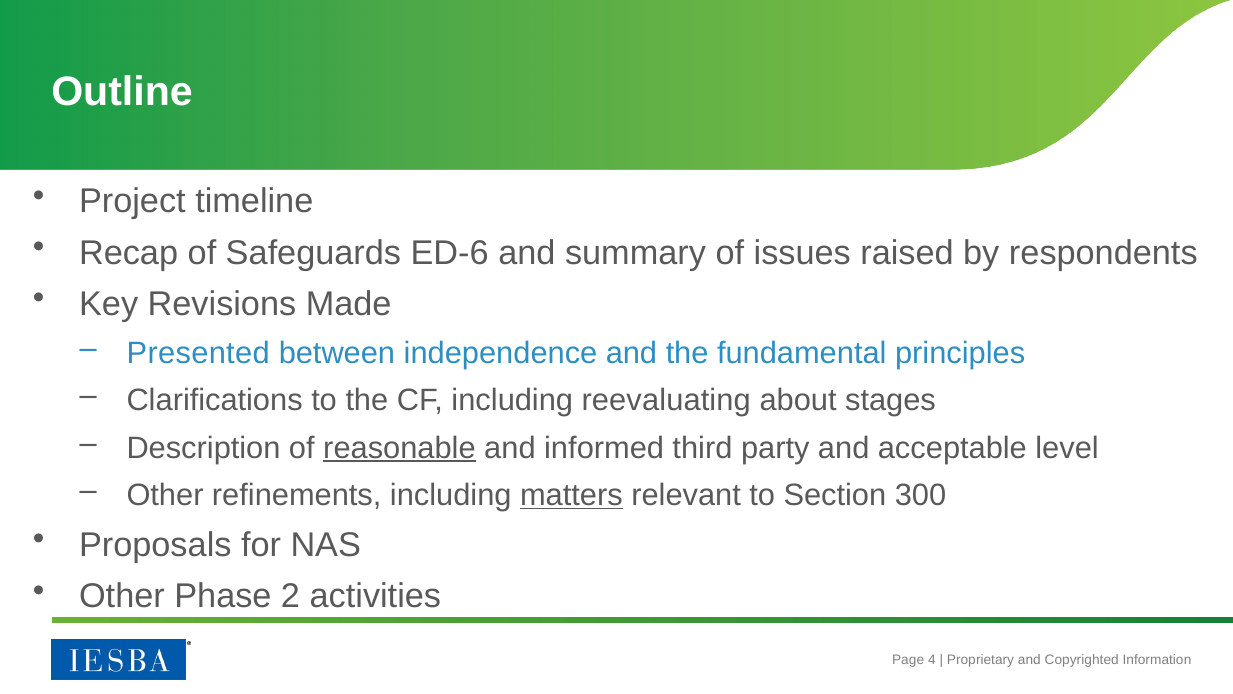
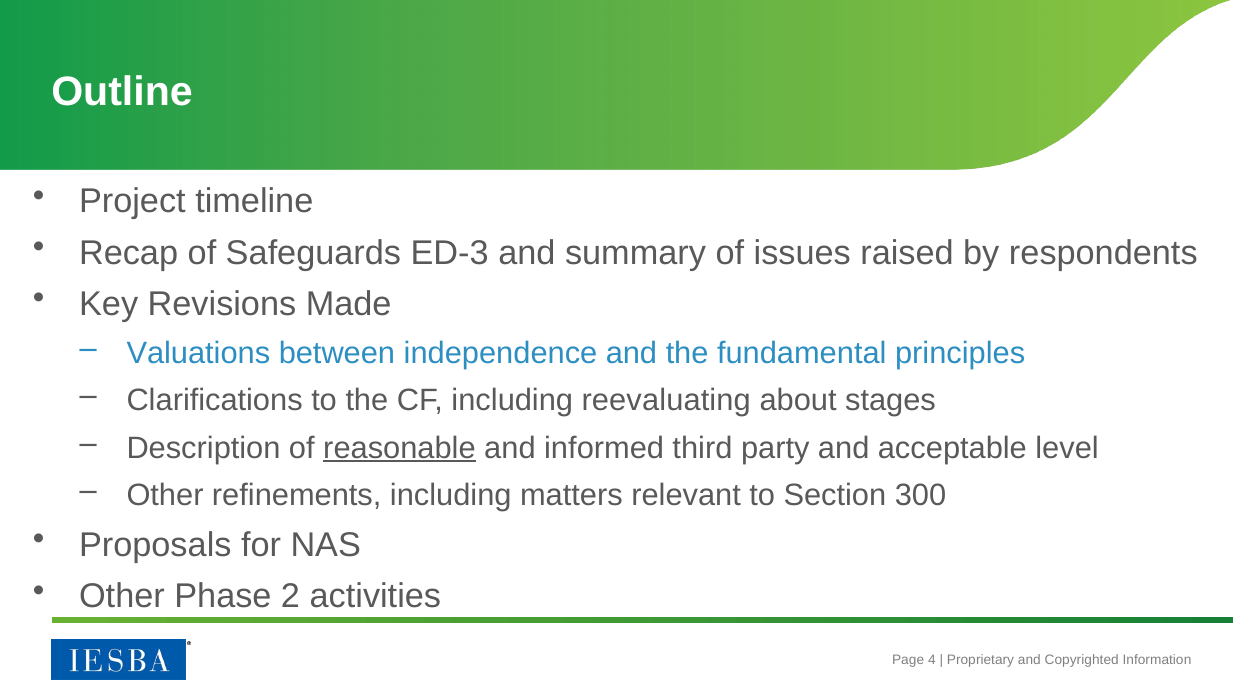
ED-6: ED-6 -> ED-3 (450, 253)
Presented: Presented -> Valuations (198, 353)
matters underline: present -> none (571, 495)
